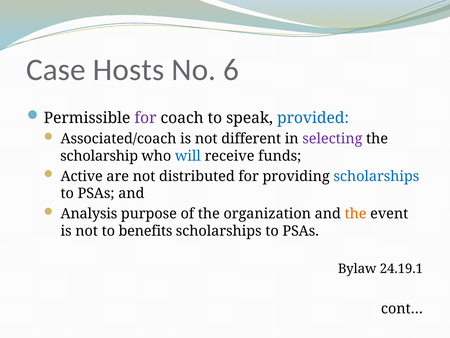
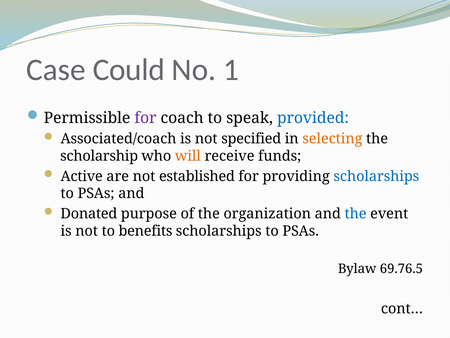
Hosts: Hosts -> Could (129, 70)
6: 6 -> 1 (231, 70)
different: different -> specified (251, 139)
selecting colour: purple -> orange (332, 139)
will colour: blue -> orange (188, 156)
distributed: distributed -> established (197, 176)
Analysis: Analysis -> Donated (89, 214)
the colour: orange -> blue (356, 214)
24.19.1: 24.19.1 -> 69.76.5 (401, 268)
